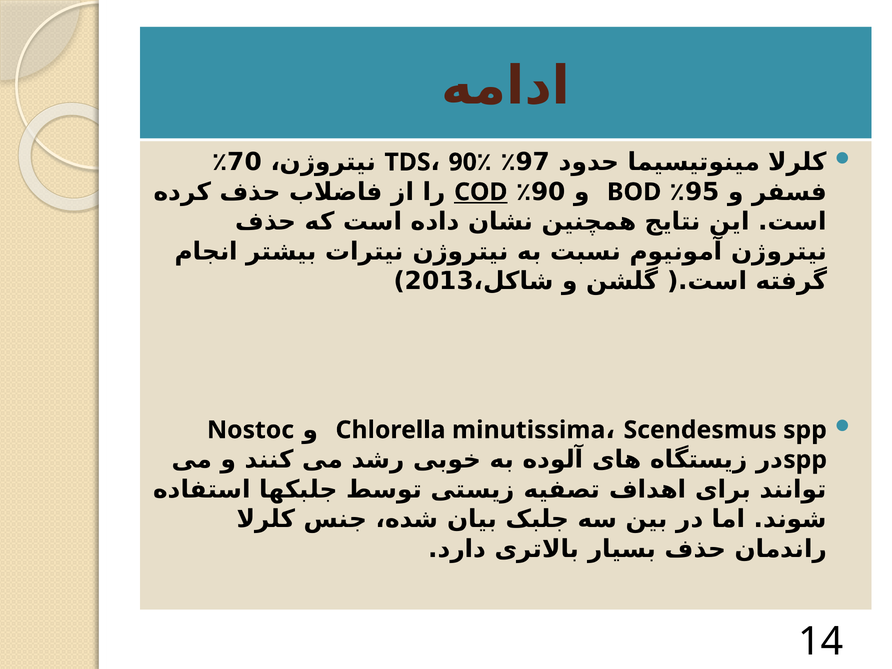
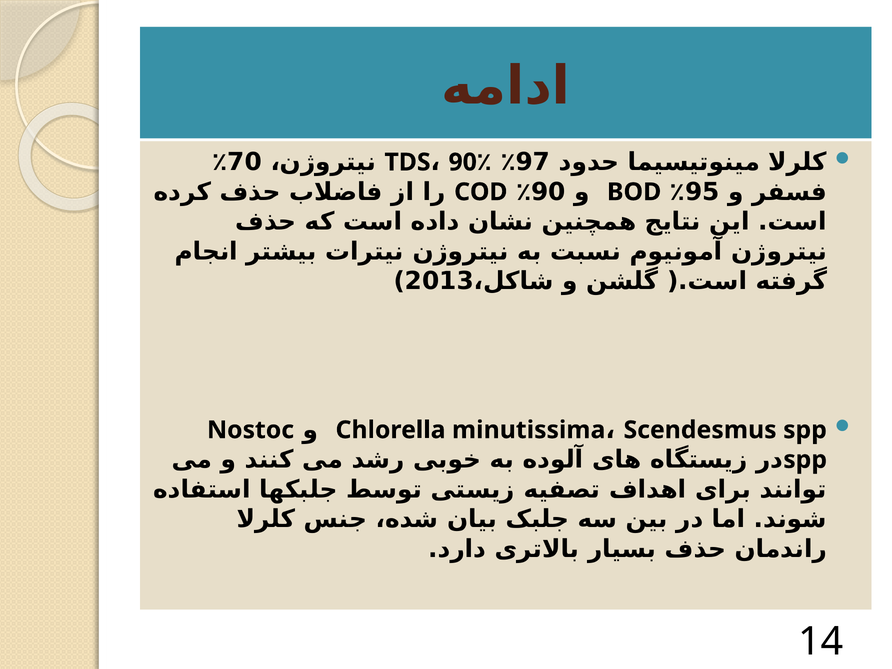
COD underline: present -> none (481, 192)
